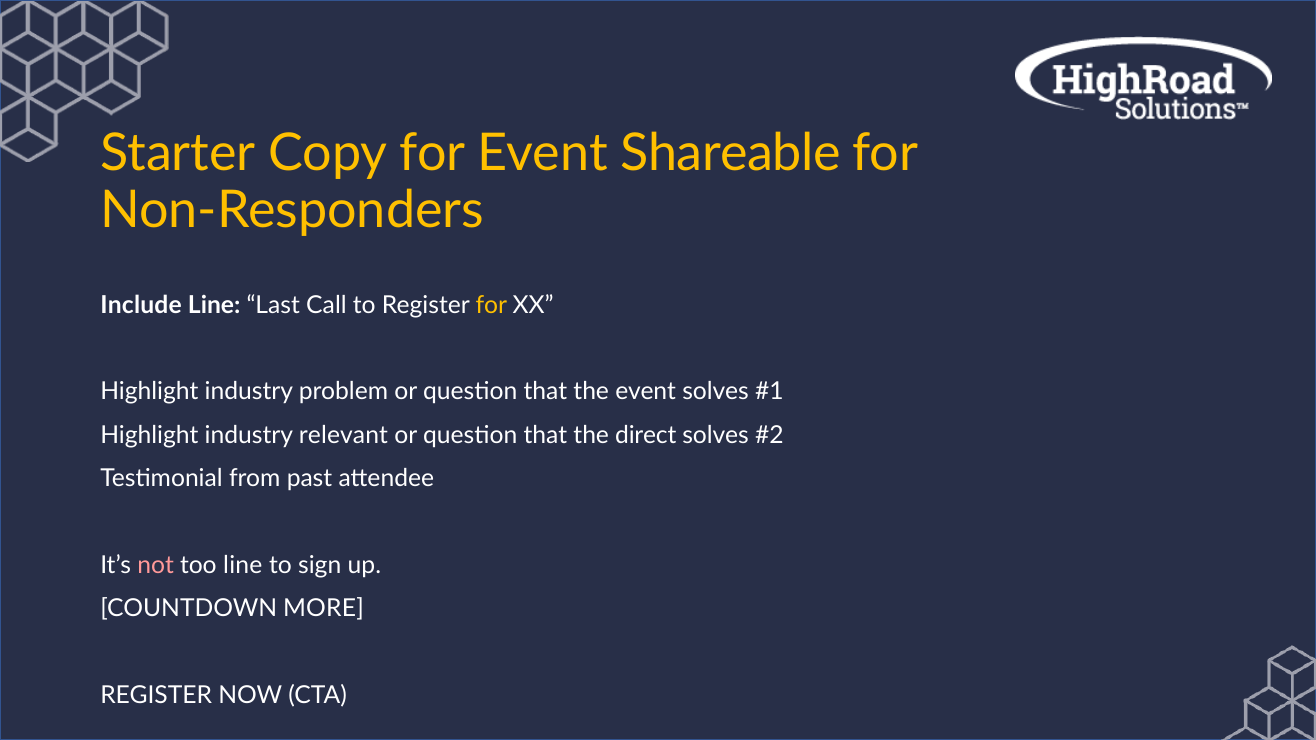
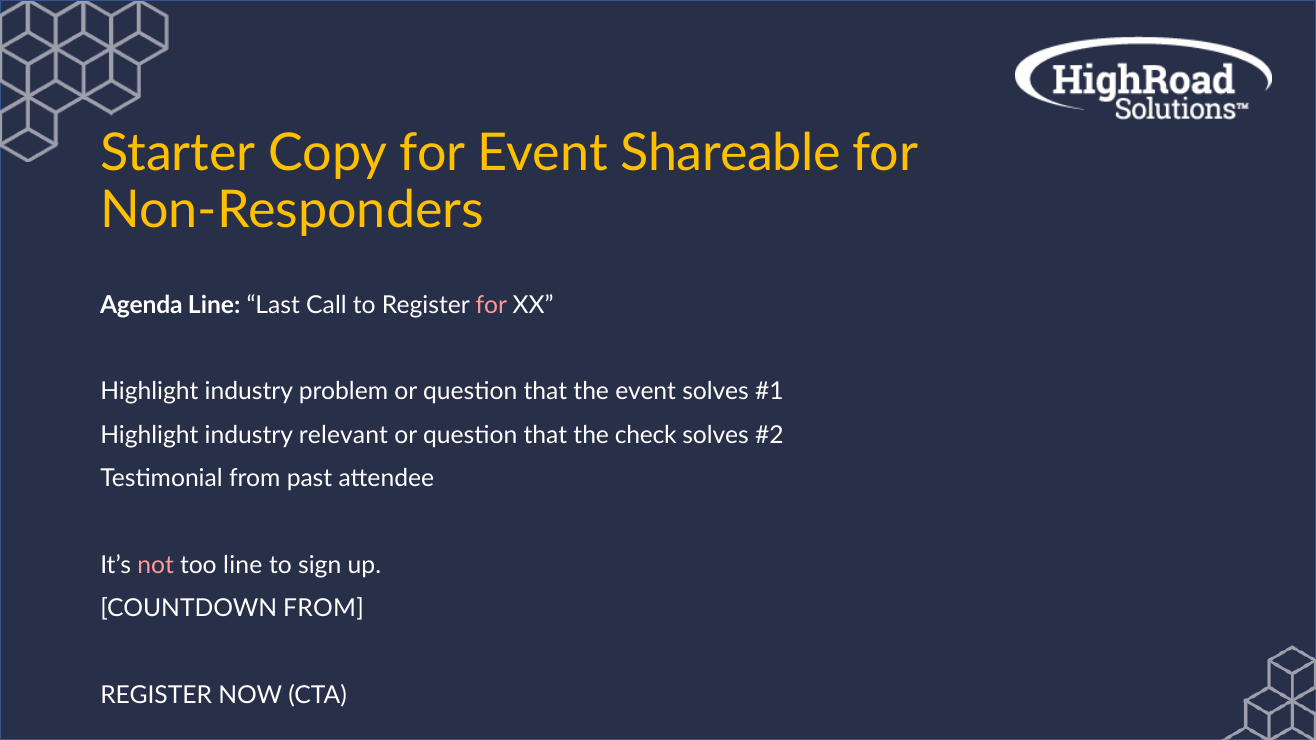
Include: Include -> Agenda (141, 305)
for colour: yellow -> pink (491, 305)
direct: direct -> check (646, 435)
COUNTDOWN MORE: MORE -> FROM (324, 609)
